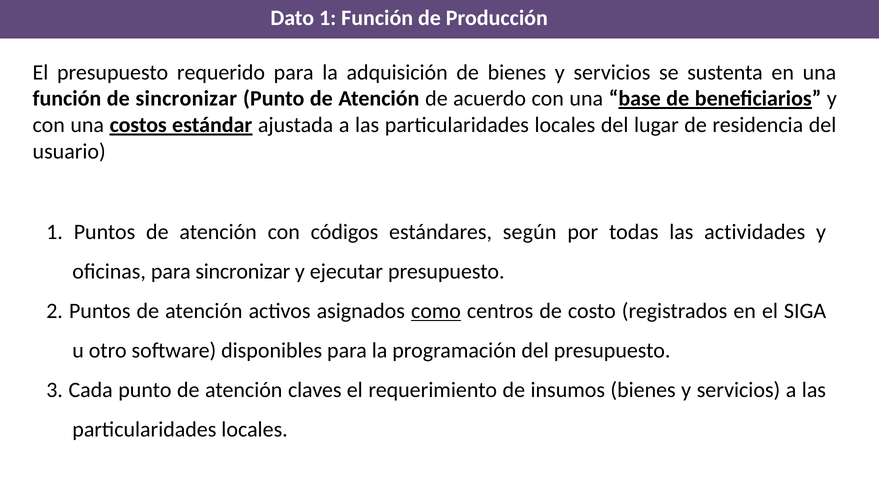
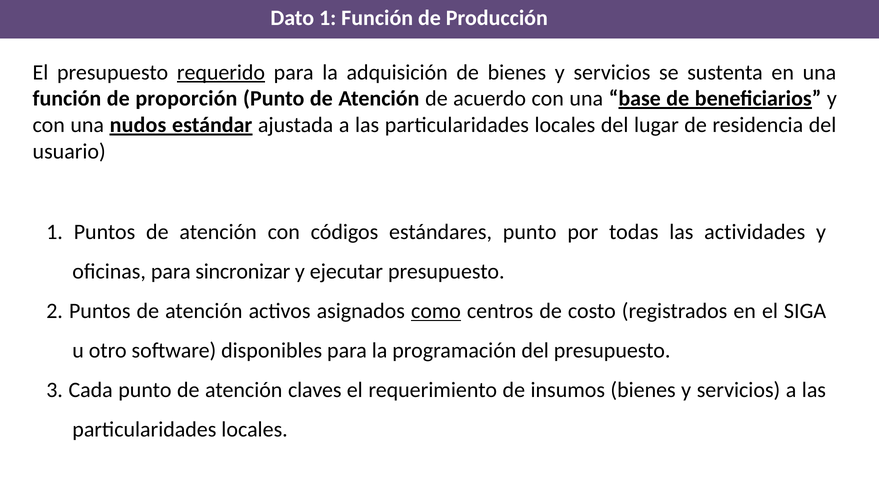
requerido underline: none -> present (221, 72)
de sincronizar: sincronizar -> proporción (186, 99)
costos: costos -> nudos (138, 125)
estándares según: según -> punto (530, 232)
